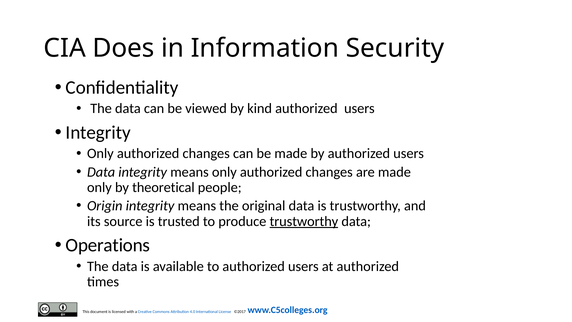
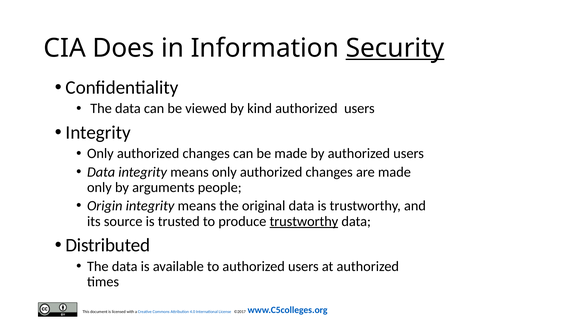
Security underline: none -> present (395, 48)
theoretical: theoretical -> arguments (163, 187)
Operations: Operations -> Distributed (108, 245)
